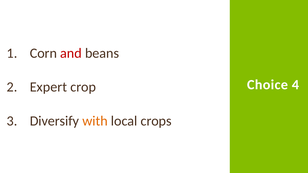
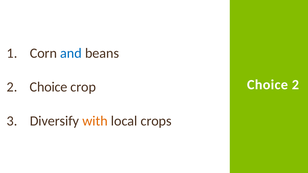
and colour: red -> blue (71, 53)
Choice 4: 4 -> 2 (295, 85)
Expert: Expert -> Choice (49, 87)
